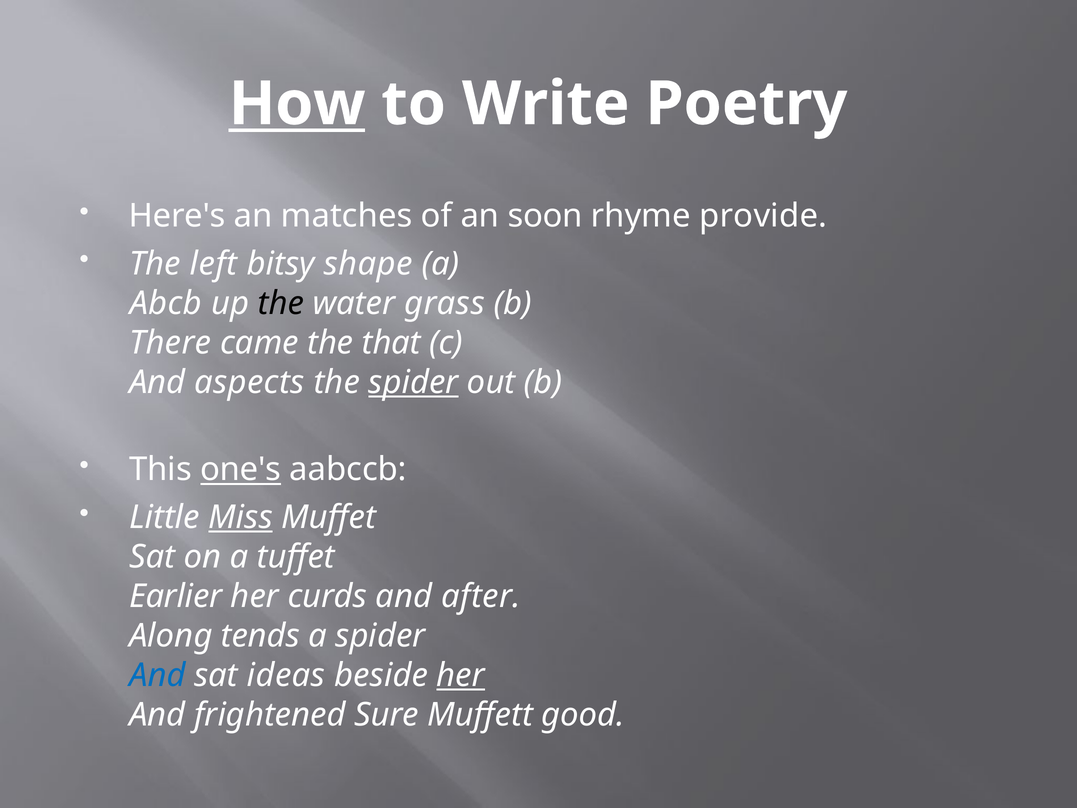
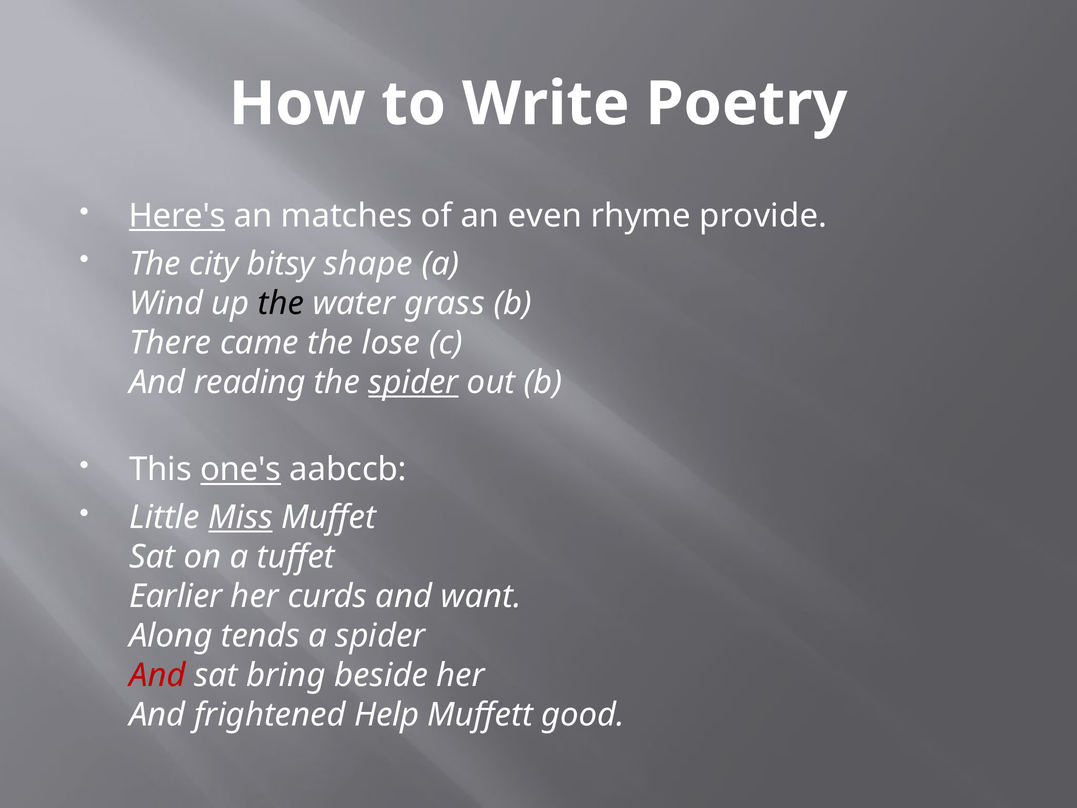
How underline: present -> none (297, 104)
Here's underline: none -> present (177, 216)
soon: soon -> even (545, 216)
left: left -> city (214, 264)
Abcb: Abcb -> Wind (166, 303)
that: that -> lose (391, 343)
aspects: aspects -> reading (250, 382)
after: after -> want (481, 596)
And colour: blue -> red (157, 675)
ideas: ideas -> bring (286, 675)
her underline: present -> none (461, 675)
Sure: Sure -> Help (387, 715)
